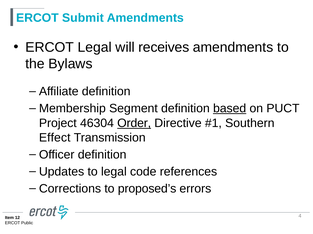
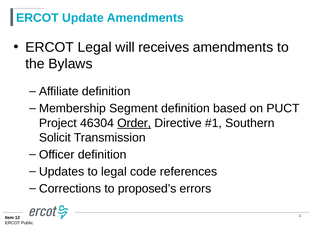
Submit: Submit -> Update (83, 18)
based underline: present -> none (230, 109)
Effect: Effect -> Solicit (55, 138)
